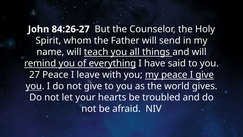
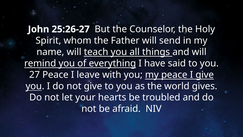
84:26-27: 84:26-27 -> 25:26-27 (71, 29)
